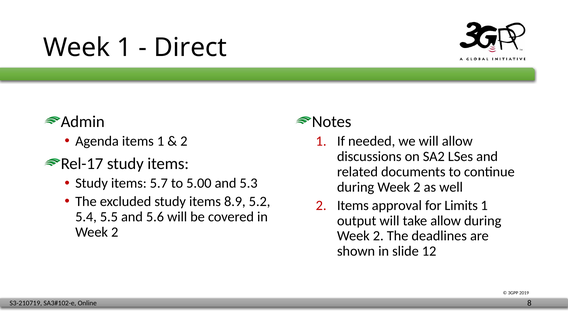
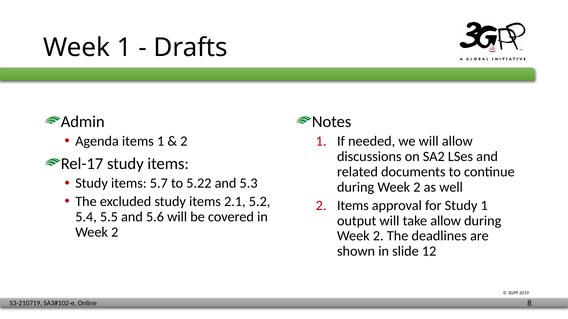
Direct: Direct -> Drafts (191, 48)
5.00: 5.00 -> 5.22 (199, 184)
8.9: 8.9 -> 2.1 (235, 202)
for Limits: Limits -> Study (461, 206)
